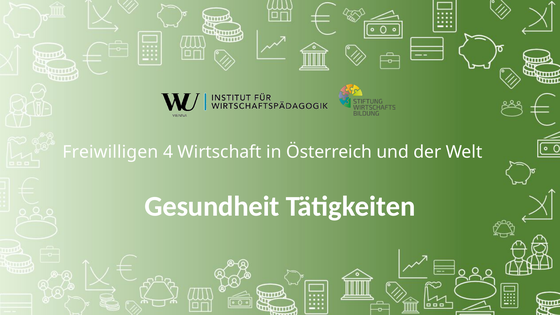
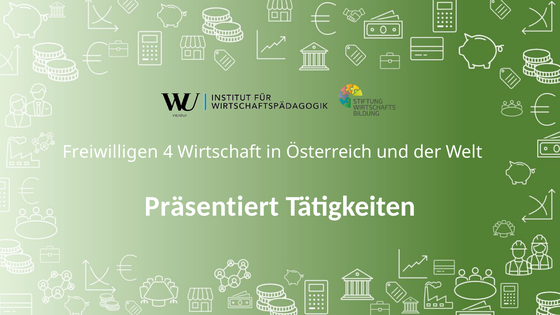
Gesundheit: Gesundheit -> Präsentiert (212, 206)
